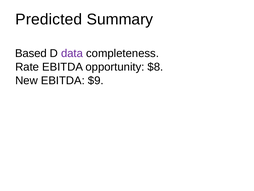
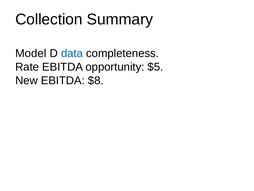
Predicted: Predicted -> Collection (49, 19)
Based: Based -> Model (31, 53)
data colour: purple -> blue (72, 53)
$8: $8 -> $5 (155, 67)
$9: $9 -> $8 (96, 80)
